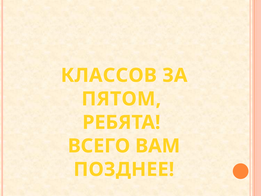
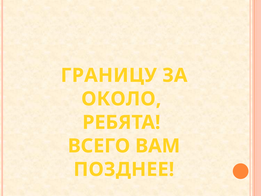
КЛАССОВ: КЛАССОВ -> ГРАНИЦУ (109, 75)
ПЯТОМ: ПЯТОМ -> ОКОЛО (121, 99)
